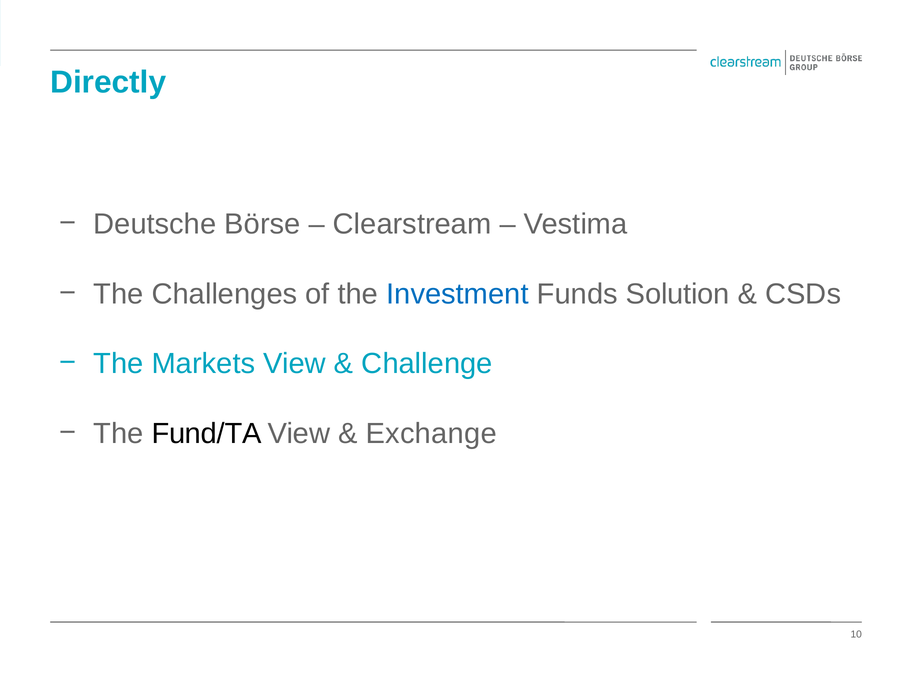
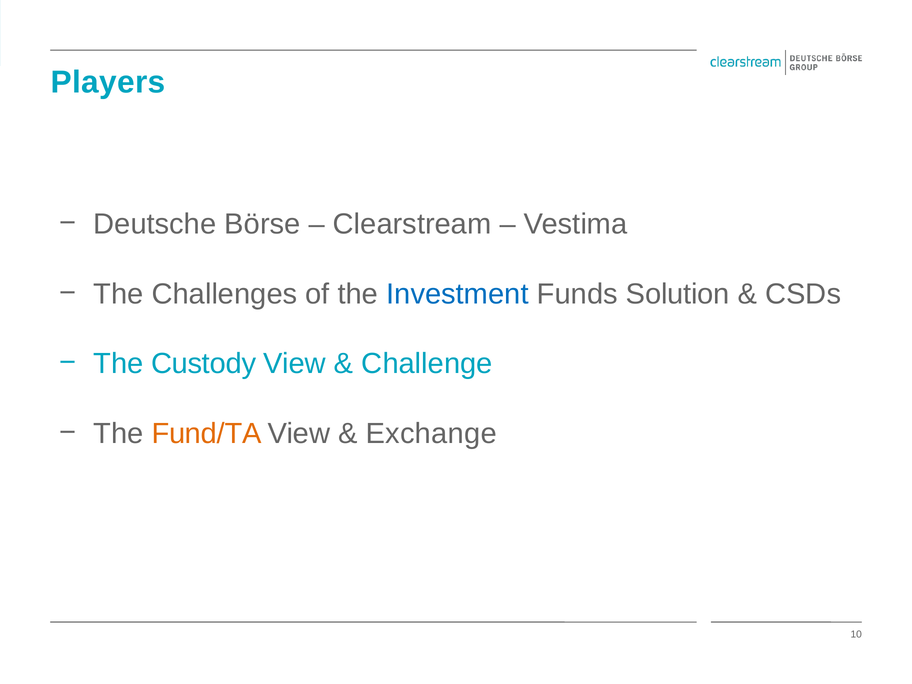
Directly: Directly -> Players (108, 82)
Markets: Markets -> Custody (204, 364)
Fund/TA colour: black -> orange (207, 434)
